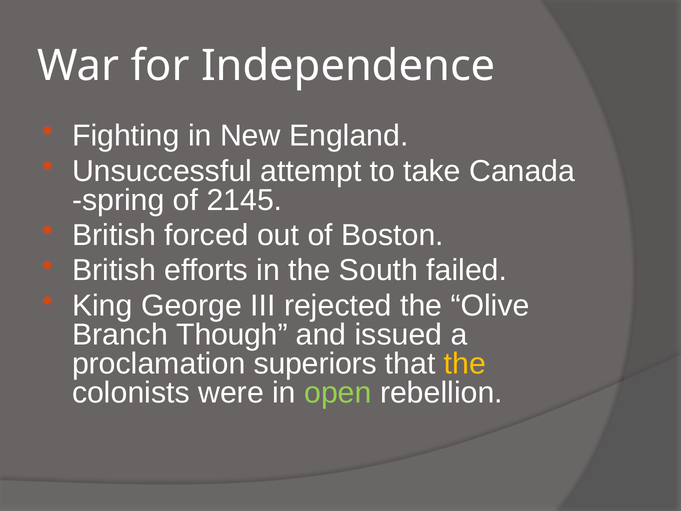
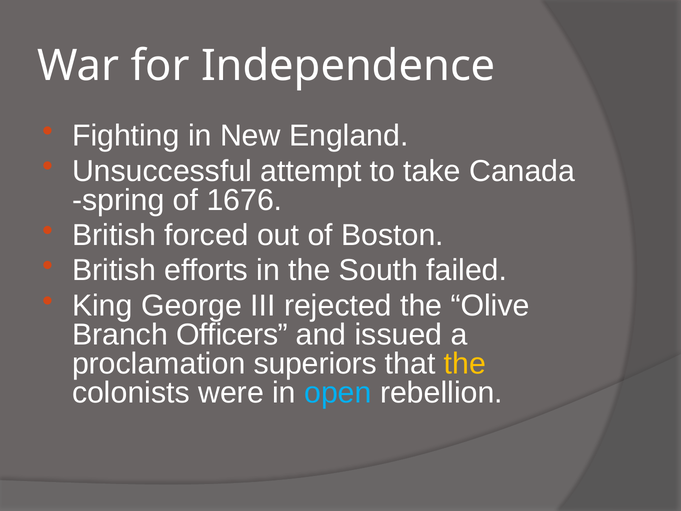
2145: 2145 -> 1676 (244, 200)
Though: Though -> Officers (232, 335)
open colour: light green -> light blue (338, 393)
